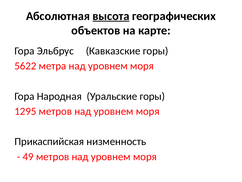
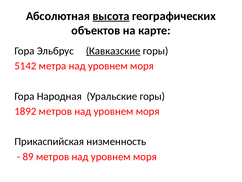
Кавказские underline: none -> present (113, 51)
5622: 5622 -> 5142 (25, 66)
1295: 1295 -> 1892 (25, 111)
49: 49 -> 89 (28, 156)
